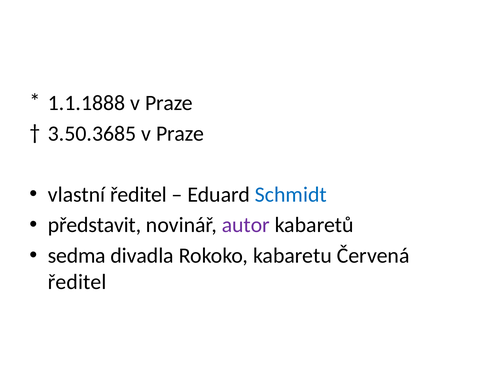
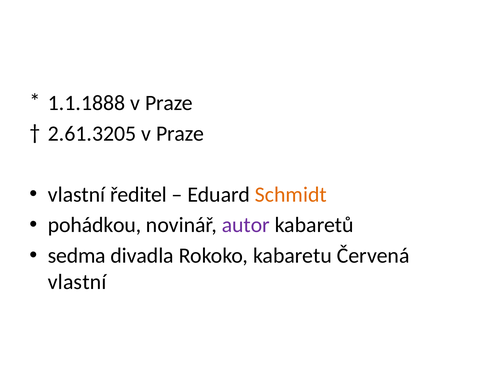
3.50.3685: 3.50.3685 -> 2.61.3205 (92, 134)
Schmidt colour: blue -> orange (291, 195)
představit: představit -> pohádkou (95, 225)
ředitel: ředitel -> vlastní (77, 282)
